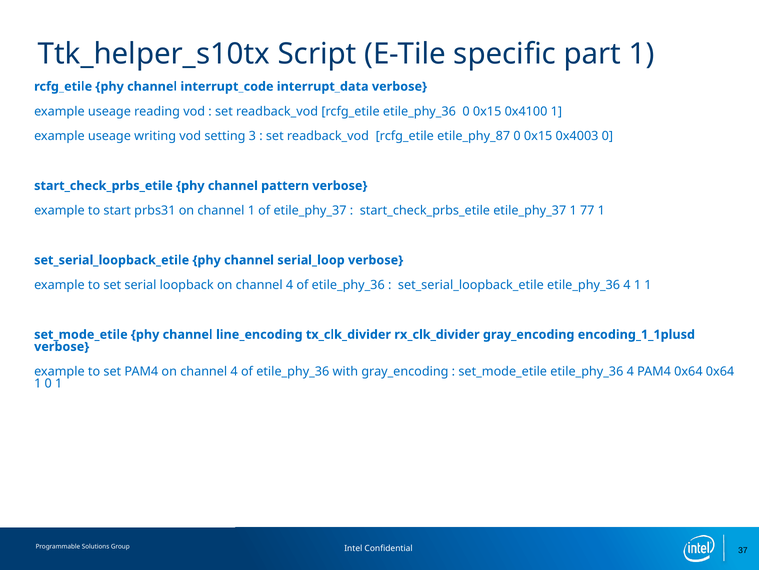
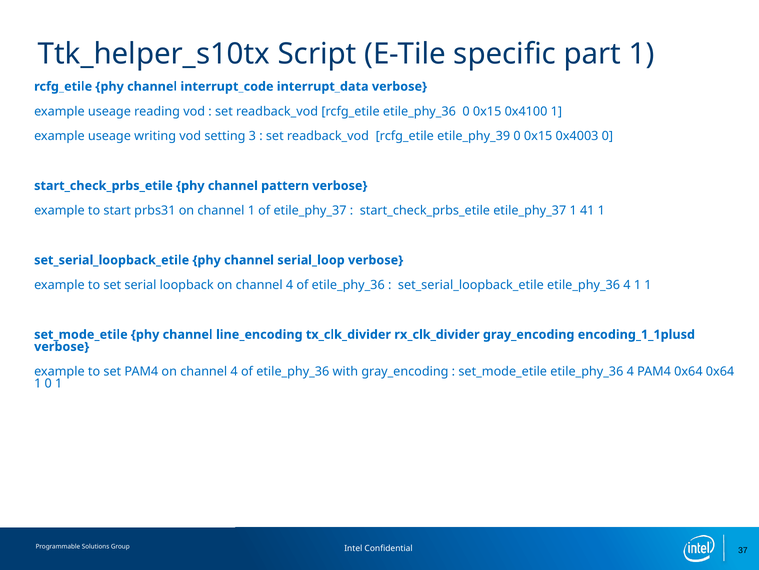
etile_phy_87: etile_phy_87 -> etile_phy_39 (474, 136)
77: 77 -> 41 (587, 210)
